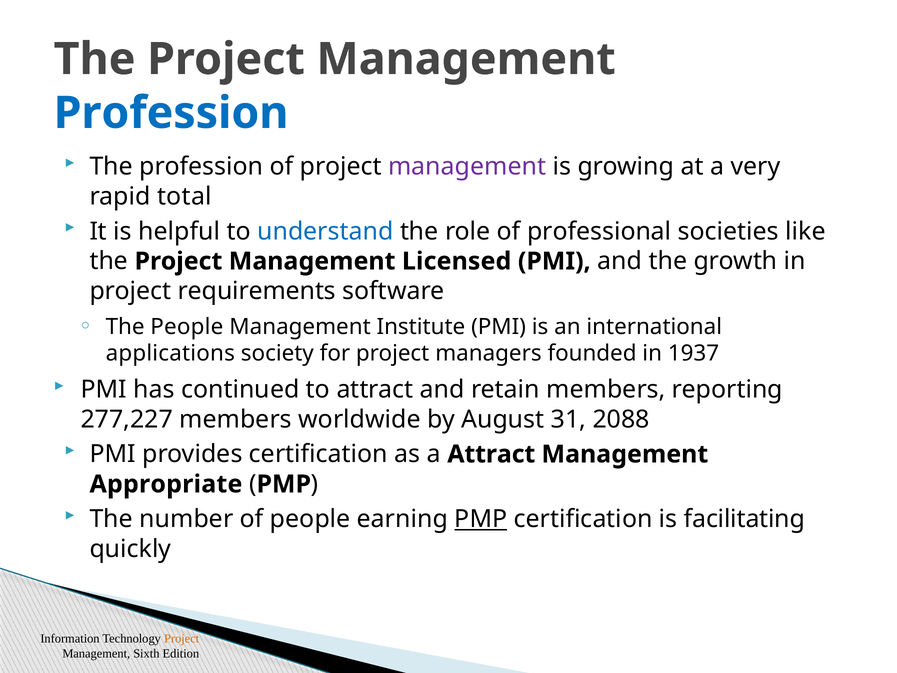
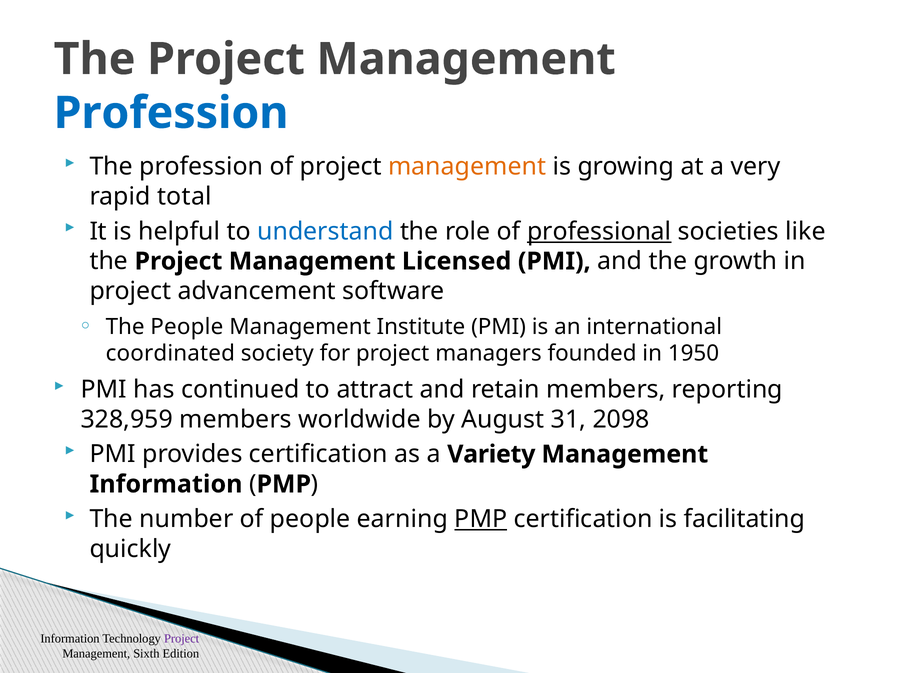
management colour: purple -> orange (467, 166)
professional underline: none -> present (599, 231)
requirements: requirements -> advancement (257, 291)
applications: applications -> coordinated (170, 353)
1937: 1937 -> 1950 (693, 353)
277,227: 277,227 -> 328,959 (127, 419)
2088: 2088 -> 2098 (621, 419)
a Attract: Attract -> Variety (491, 454)
Appropriate: Appropriate -> Information (166, 484)
Project colour: orange -> purple (182, 638)
